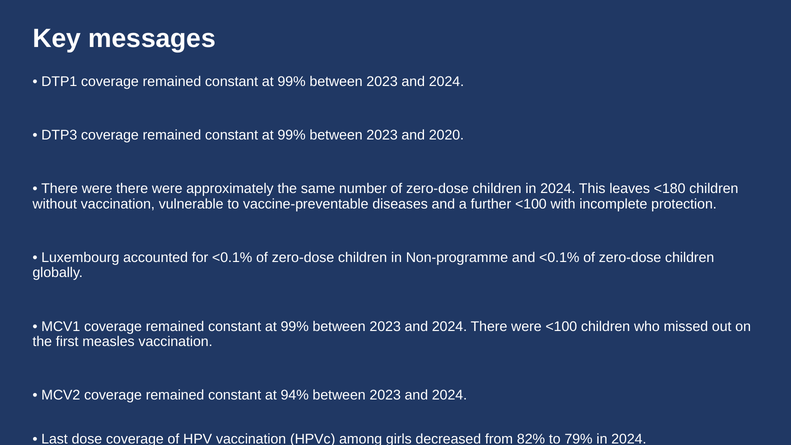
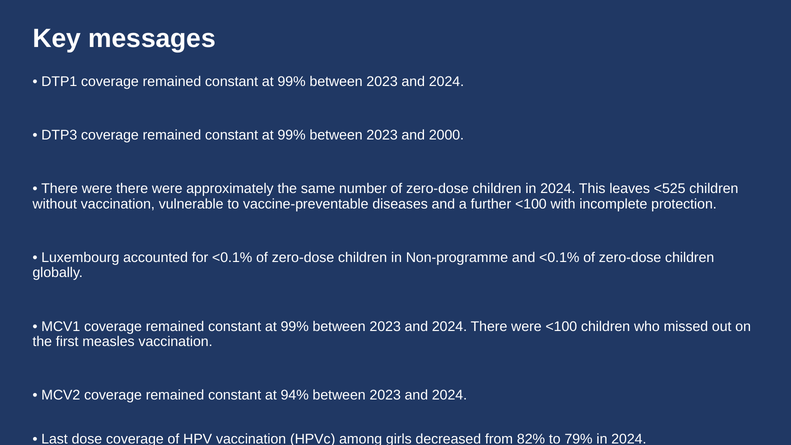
2020: 2020 -> 2000 (446, 135)
<180: <180 -> <525 (670, 189)
